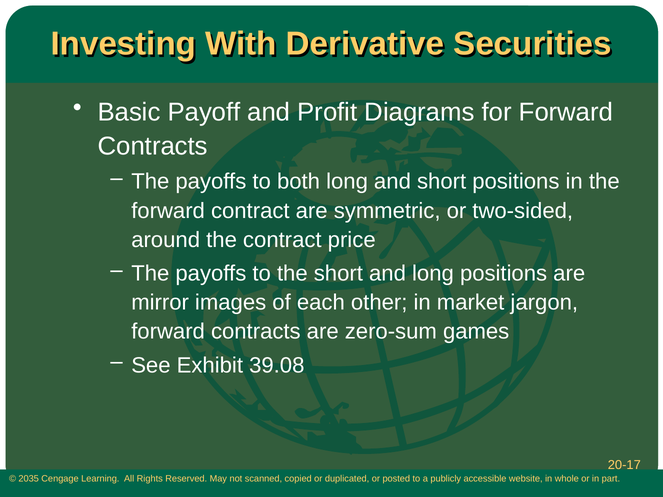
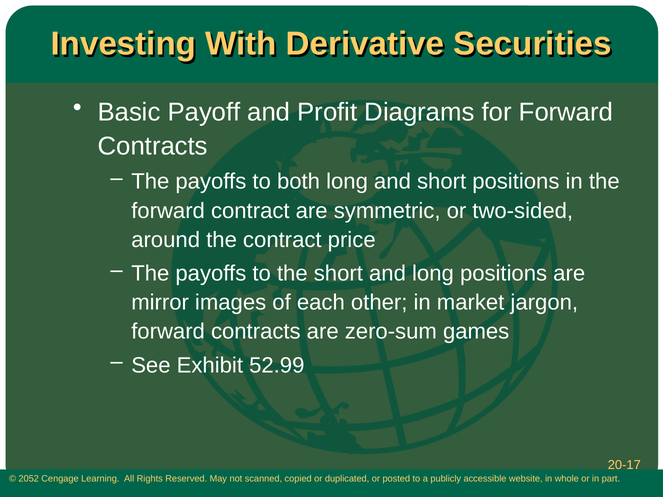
39.08: 39.08 -> 52.99 (277, 365)
2035: 2035 -> 2052 (29, 479)
